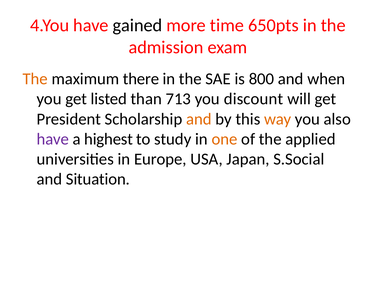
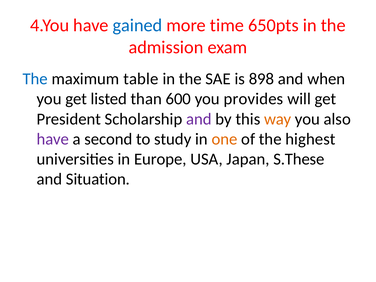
gained colour: black -> blue (137, 25)
The colour: orange -> blue (35, 79)
there: there -> table (141, 79)
800: 800 -> 898 (261, 79)
713: 713 -> 600 (178, 99)
discount: discount -> provides (253, 99)
and colour: orange -> purple (199, 119)
highest: highest -> second (108, 139)
applied: applied -> highest (310, 139)
S.Social: S.Social -> S.These (299, 159)
